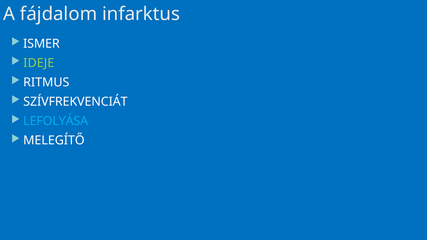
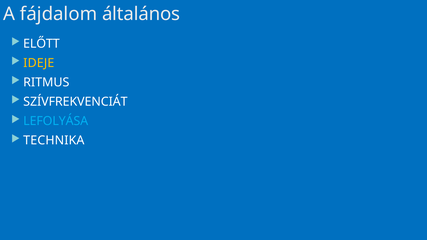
infarktus: infarktus -> általános (141, 14)
ISMER: ISMER -> ELŐTT (41, 44)
IDEJE colour: light green -> yellow (39, 63)
MELEGÍTŐ: MELEGÍTŐ -> TECHNIKA (54, 141)
